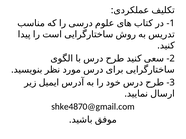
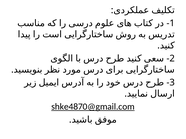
shke4870@gmail.com underline: none -> present (93, 107)
